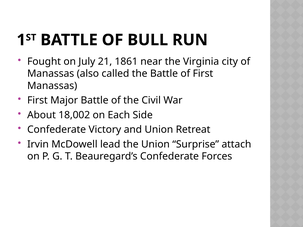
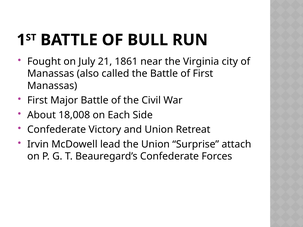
18,002: 18,002 -> 18,008 (74, 115)
